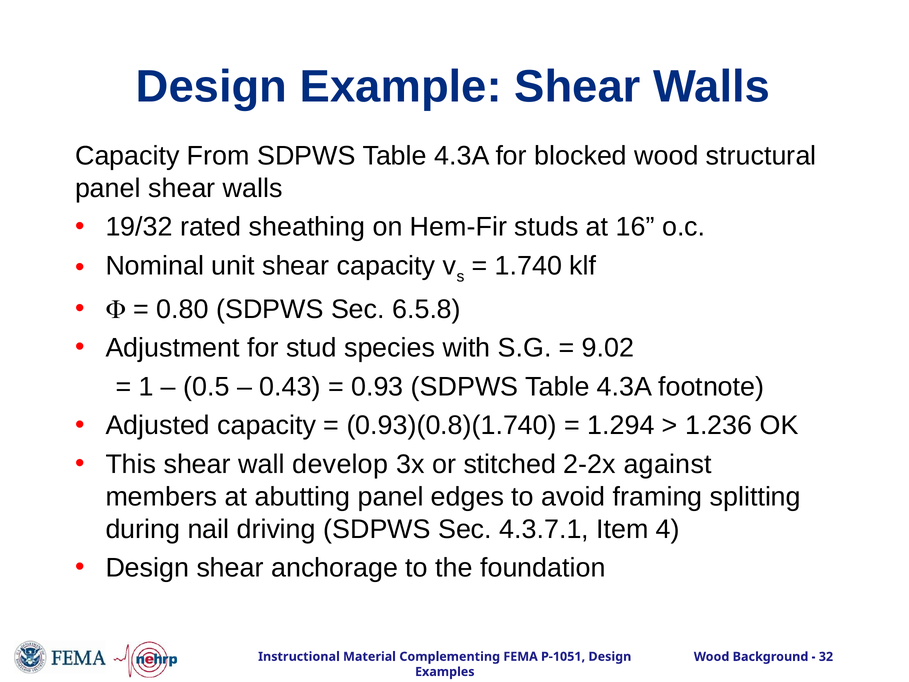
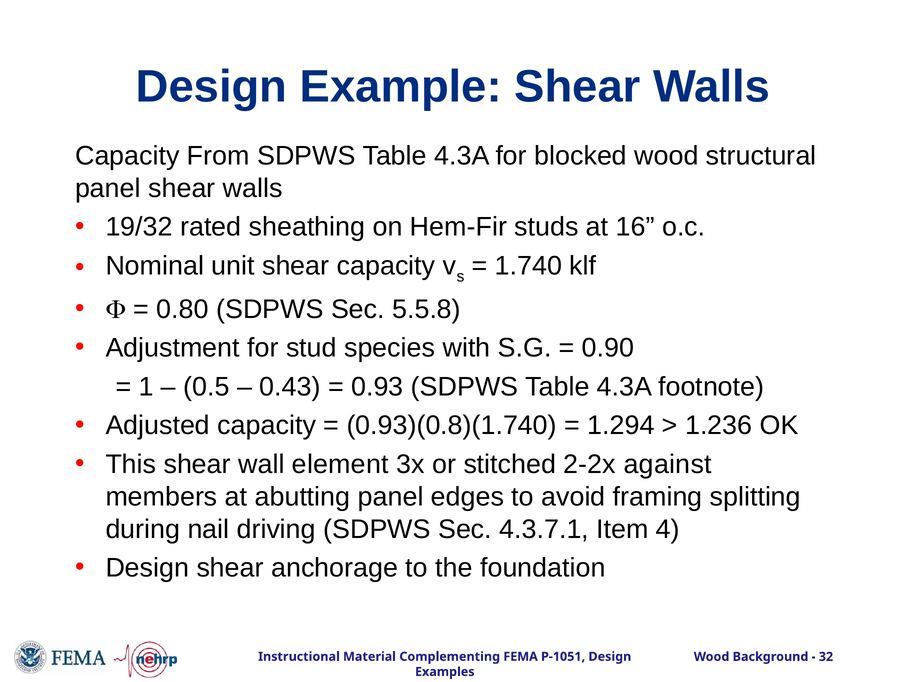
6.5.8: 6.5.8 -> 5.5.8 (427, 309)
9.02: 9.02 -> 0.90 (608, 348)
develop: develop -> element (340, 464)
